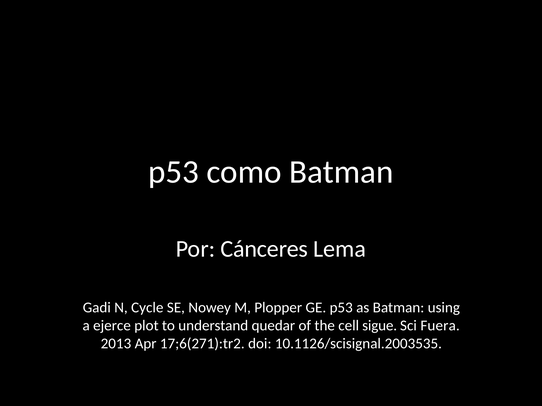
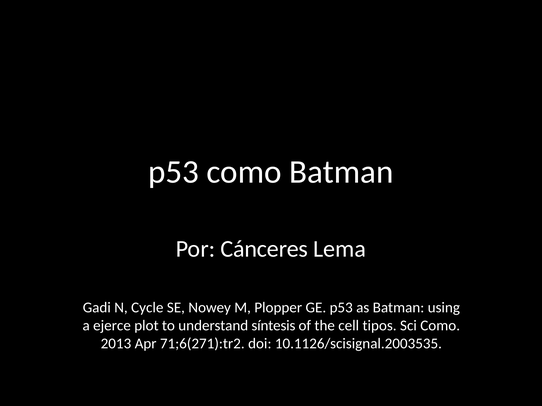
quedar: quedar -> síntesis (273, 326)
sigue: sigue -> tipos (380, 326)
Sci Fuera: Fuera -> Como (440, 326)
17;6(271):tr2: 17;6(271):tr2 -> 71;6(271):tr2 (202, 344)
